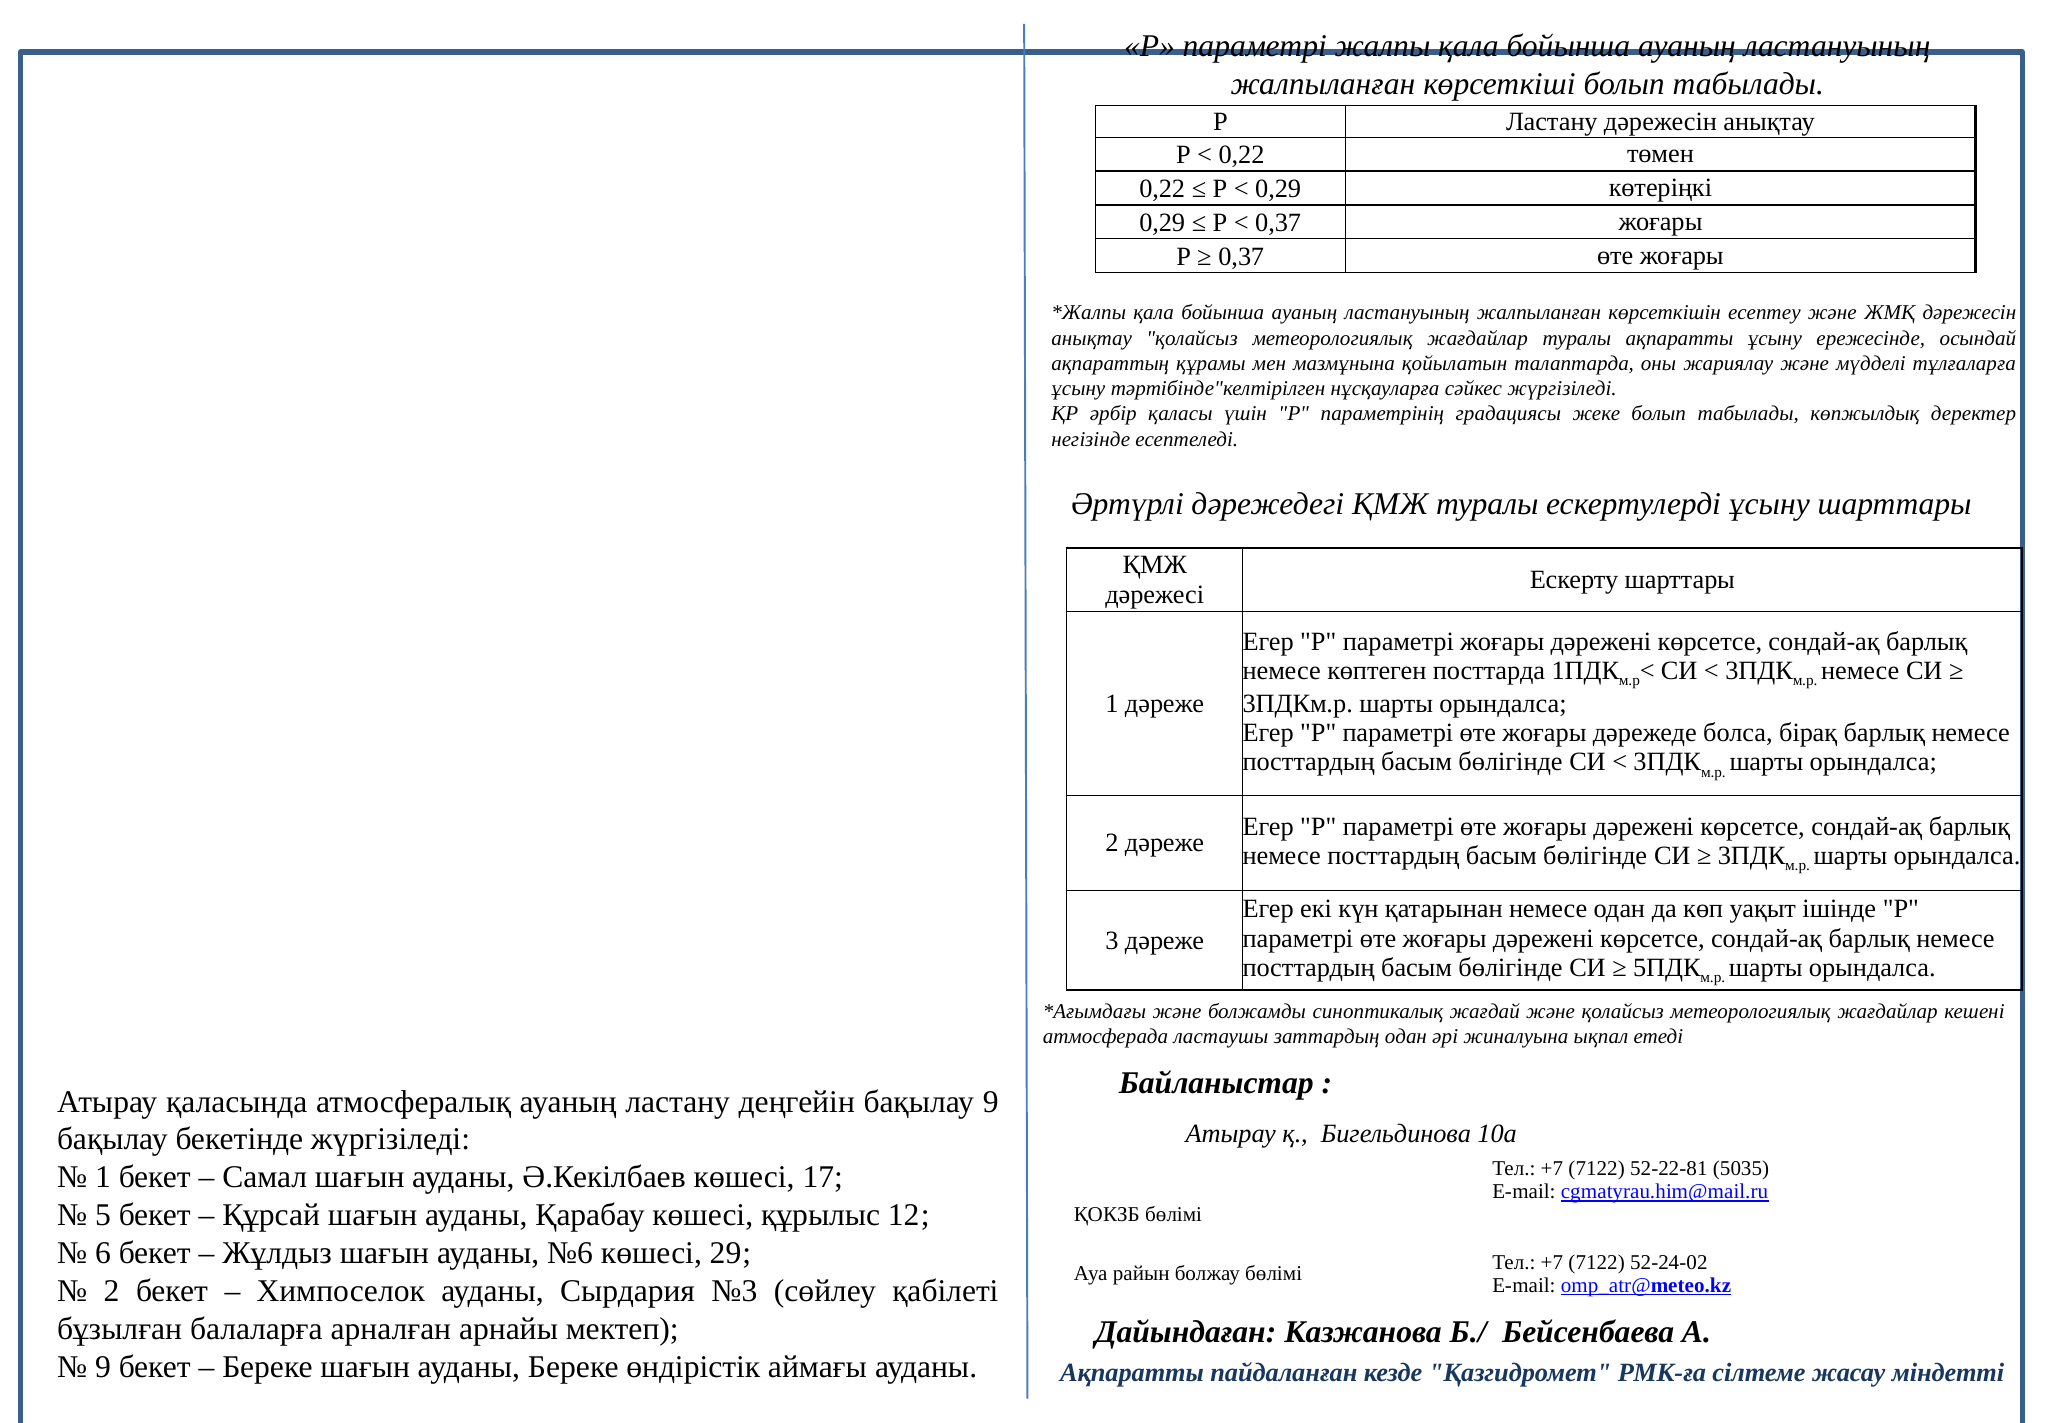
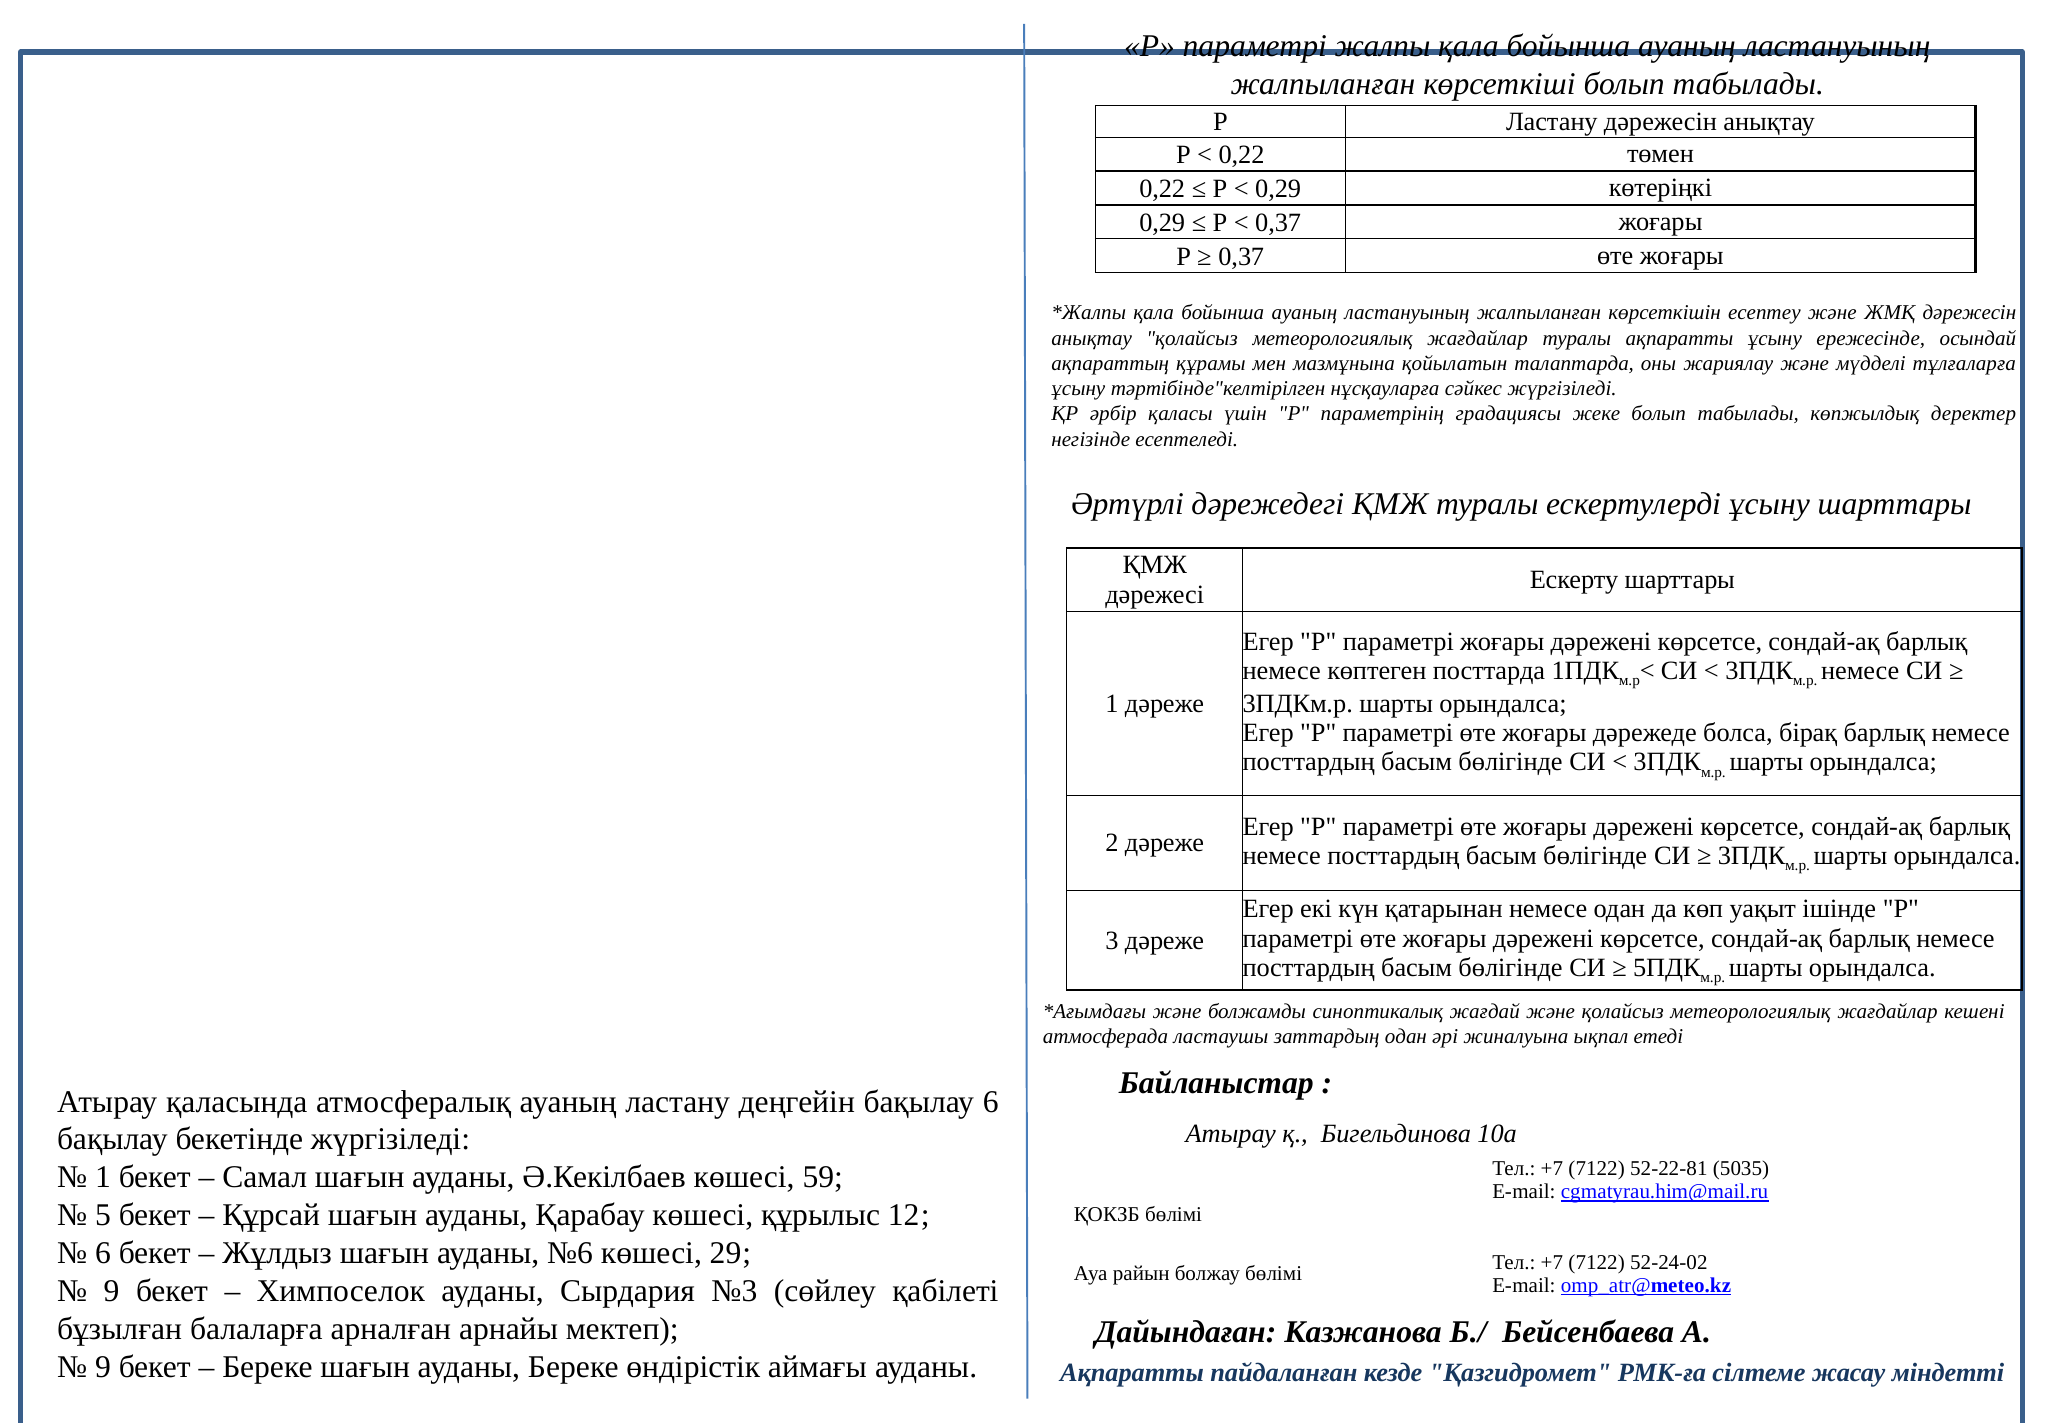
бақылау 9: 9 -> 6 (991, 1101)
17: 17 -> 59 (823, 1177)
2: 2 -> 9 (112, 1291)
